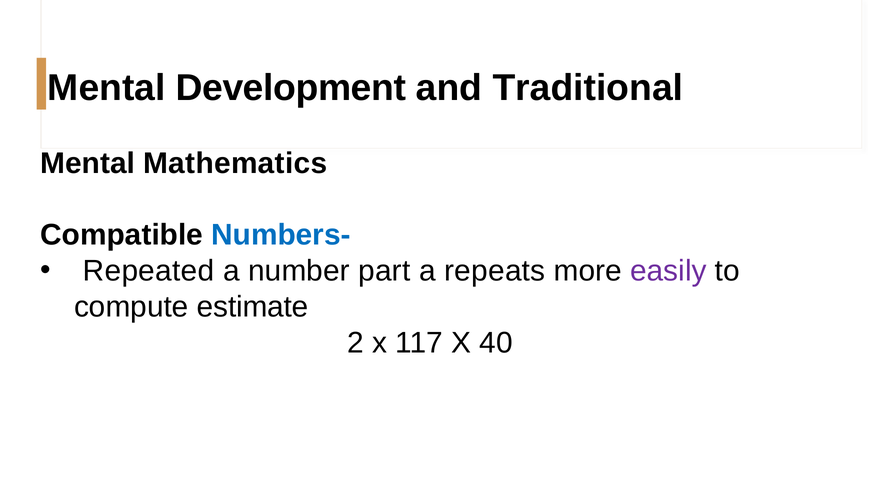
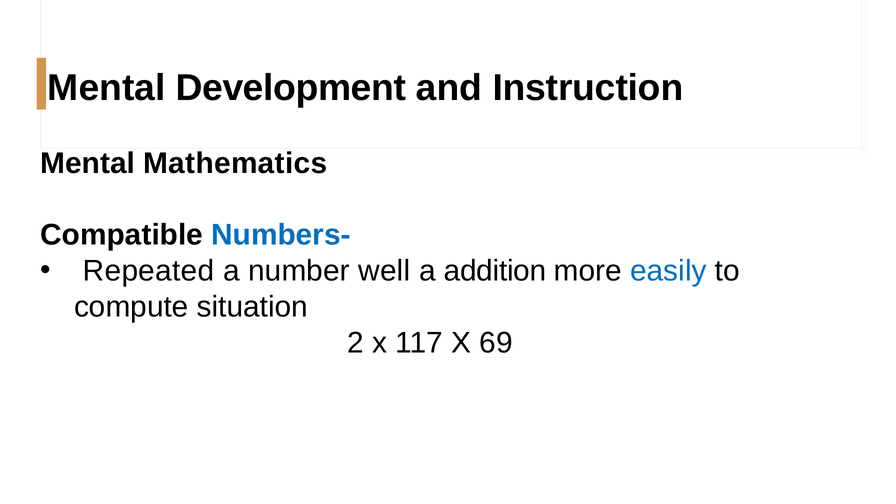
Traditional: Traditional -> Instruction (588, 88)
part: part -> well (384, 271)
repeats: repeats -> addition (495, 271)
easily colour: purple -> blue (668, 271)
estimate: estimate -> situation (252, 307)
40: 40 -> 69 (496, 343)
